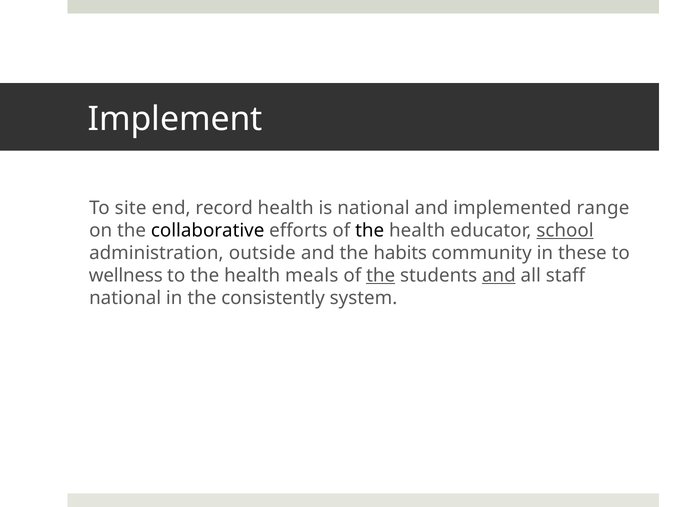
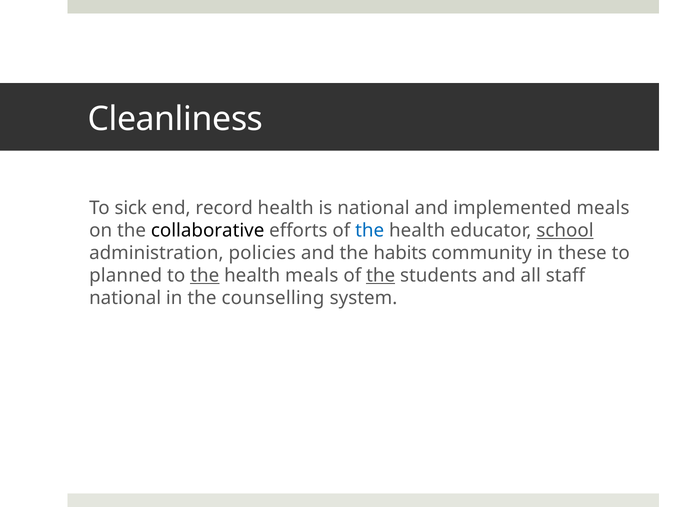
Implement: Implement -> Cleanliness (175, 119)
site: site -> sick (131, 208)
implemented range: range -> meals (603, 208)
the colour: black -> blue (370, 230)
outside: outside -> policies (262, 253)
wellness: wellness -> planned (126, 275)
the underline: none -> present (205, 275)
and underline: present -> none (499, 275)
consistently: consistently -> counselling (273, 298)
